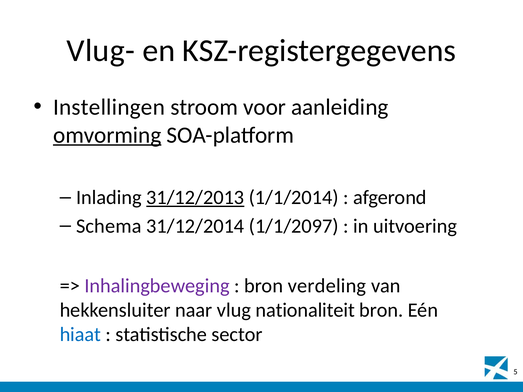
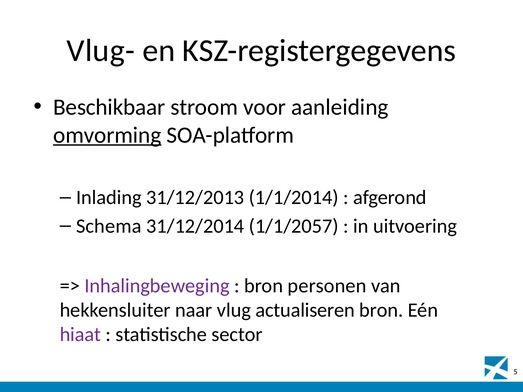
Instellingen: Instellingen -> Beschikbaar (109, 107)
31/12/2013 underline: present -> none (195, 198)
1/1/2097: 1/1/2097 -> 1/1/2057 (294, 226)
verdeling: verdeling -> personen (327, 286)
nationaliteit: nationaliteit -> actualiseren (305, 310)
hiaat colour: blue -> purple (80, 335)
